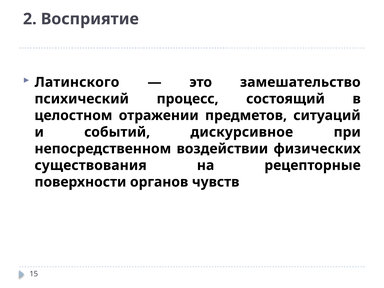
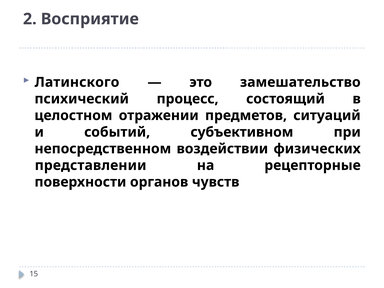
дискурсивное: дискурсивное -> субъективном (242, 132)
существования: существования -> представлении (91, 165)
